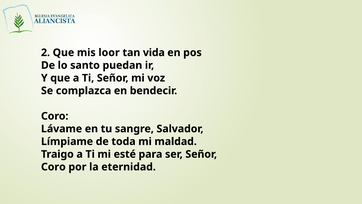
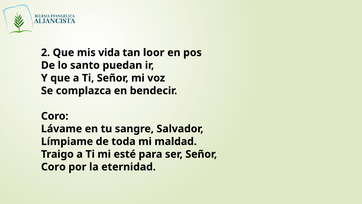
loor: loor -> vida (109, 53)
vida: vida -> loor (154, 53)
